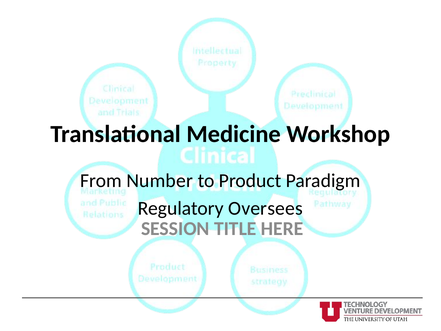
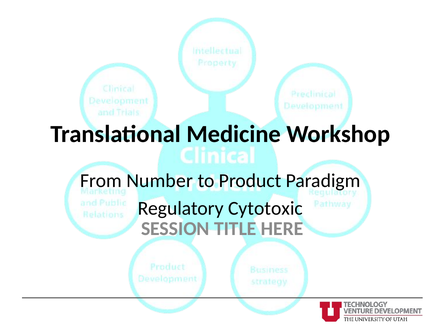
Oversees: Oversees -> Cytotoxic (266, 208)
